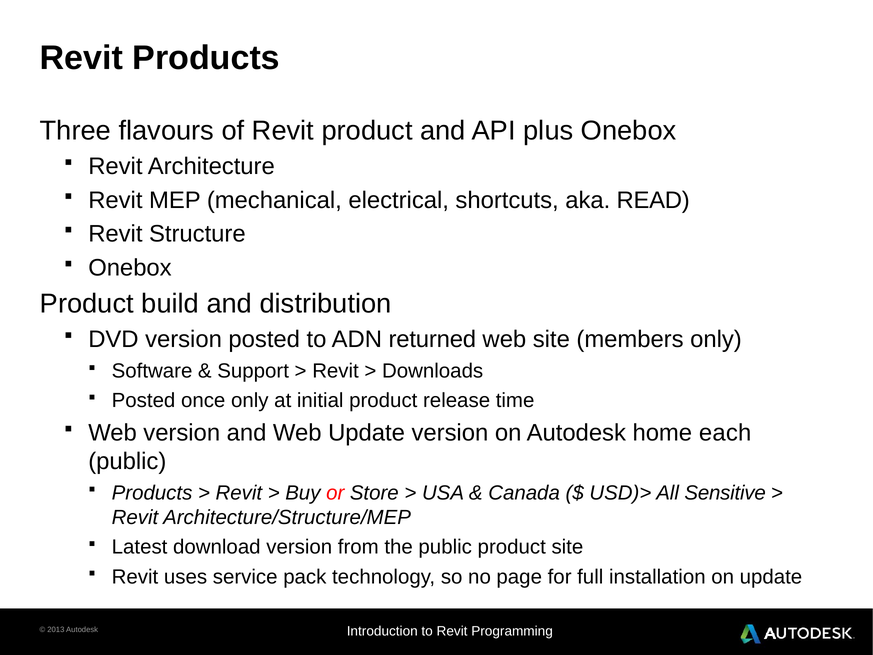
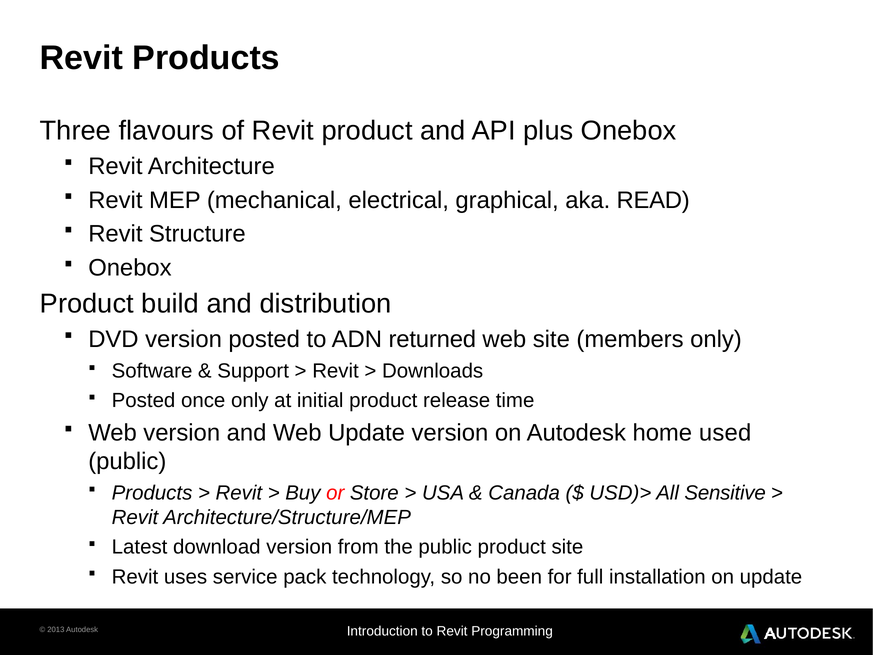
shortcuts: shortcuts -> graphical (507, 200)
each: each -> used (725, 432)
page: page -> been (519, 576)
